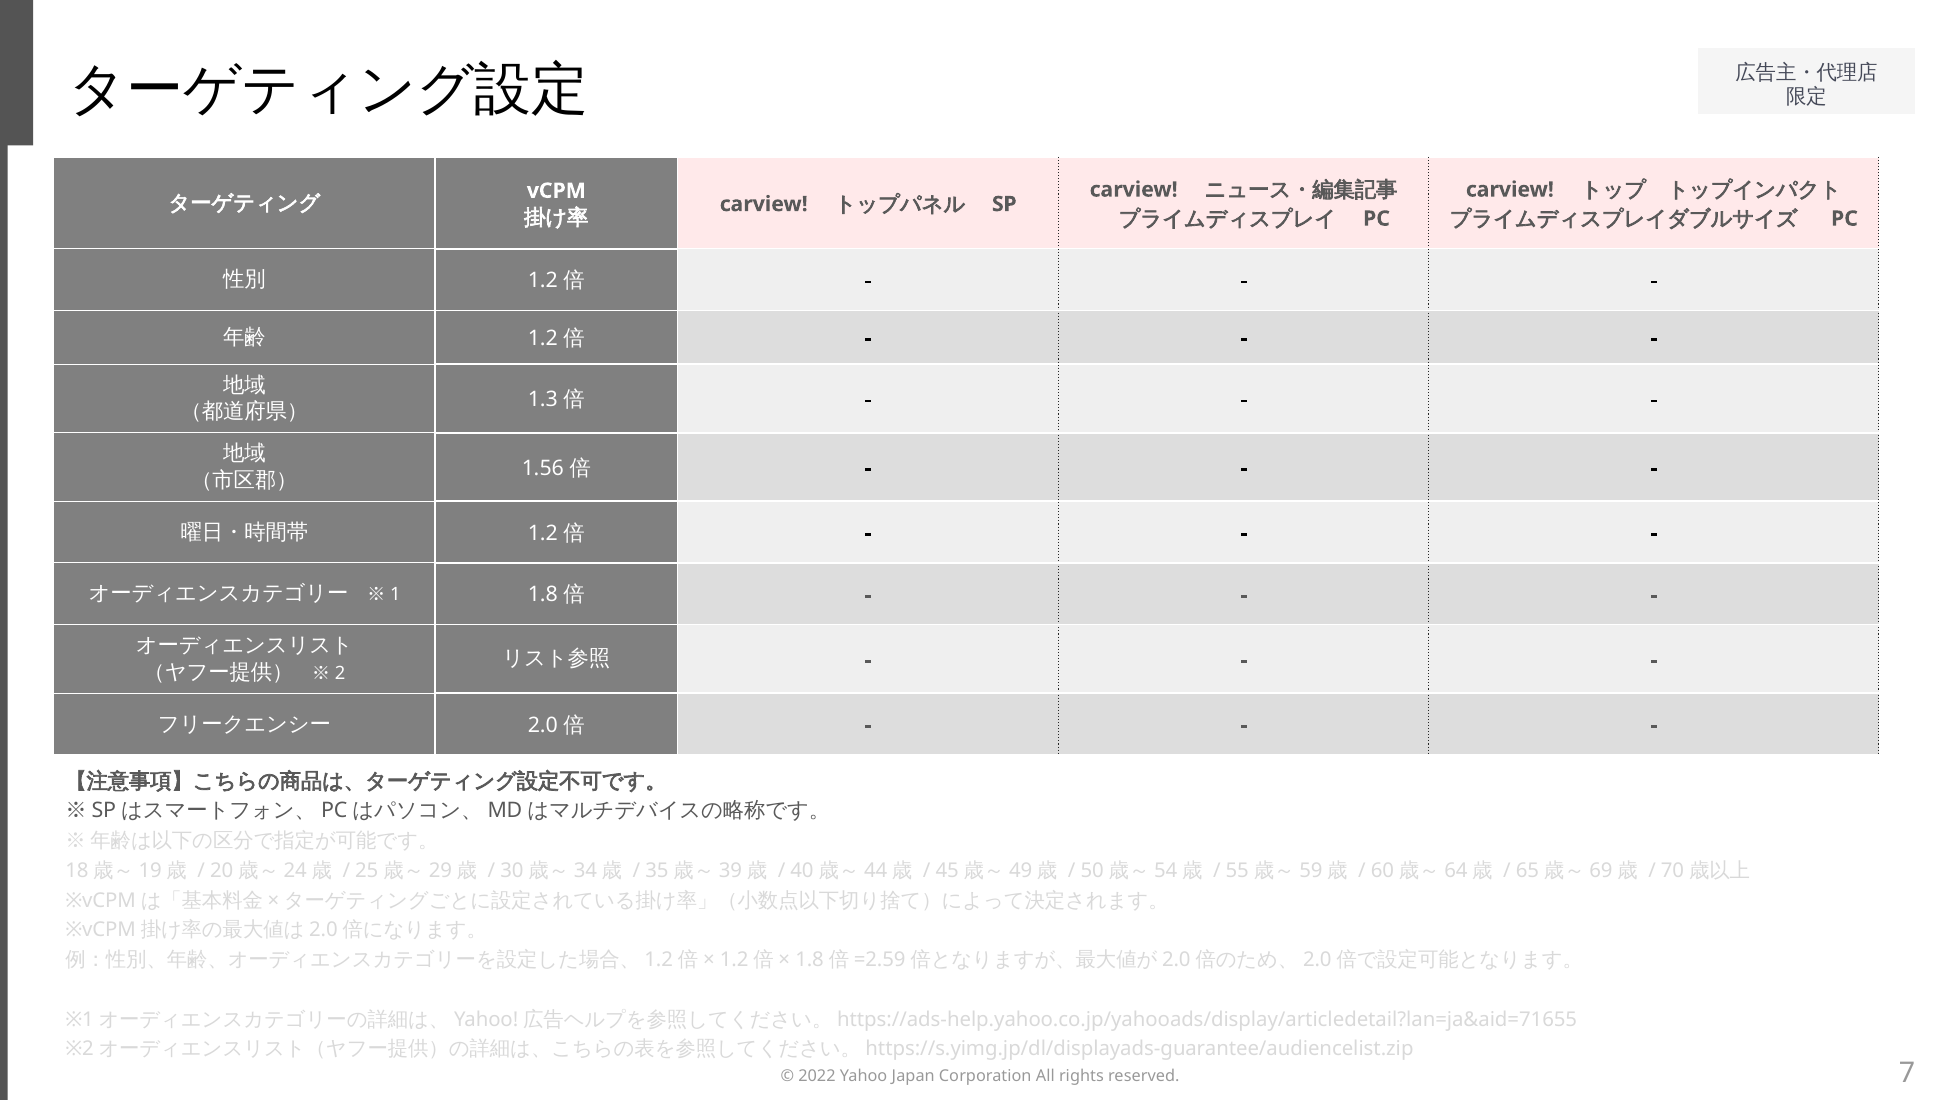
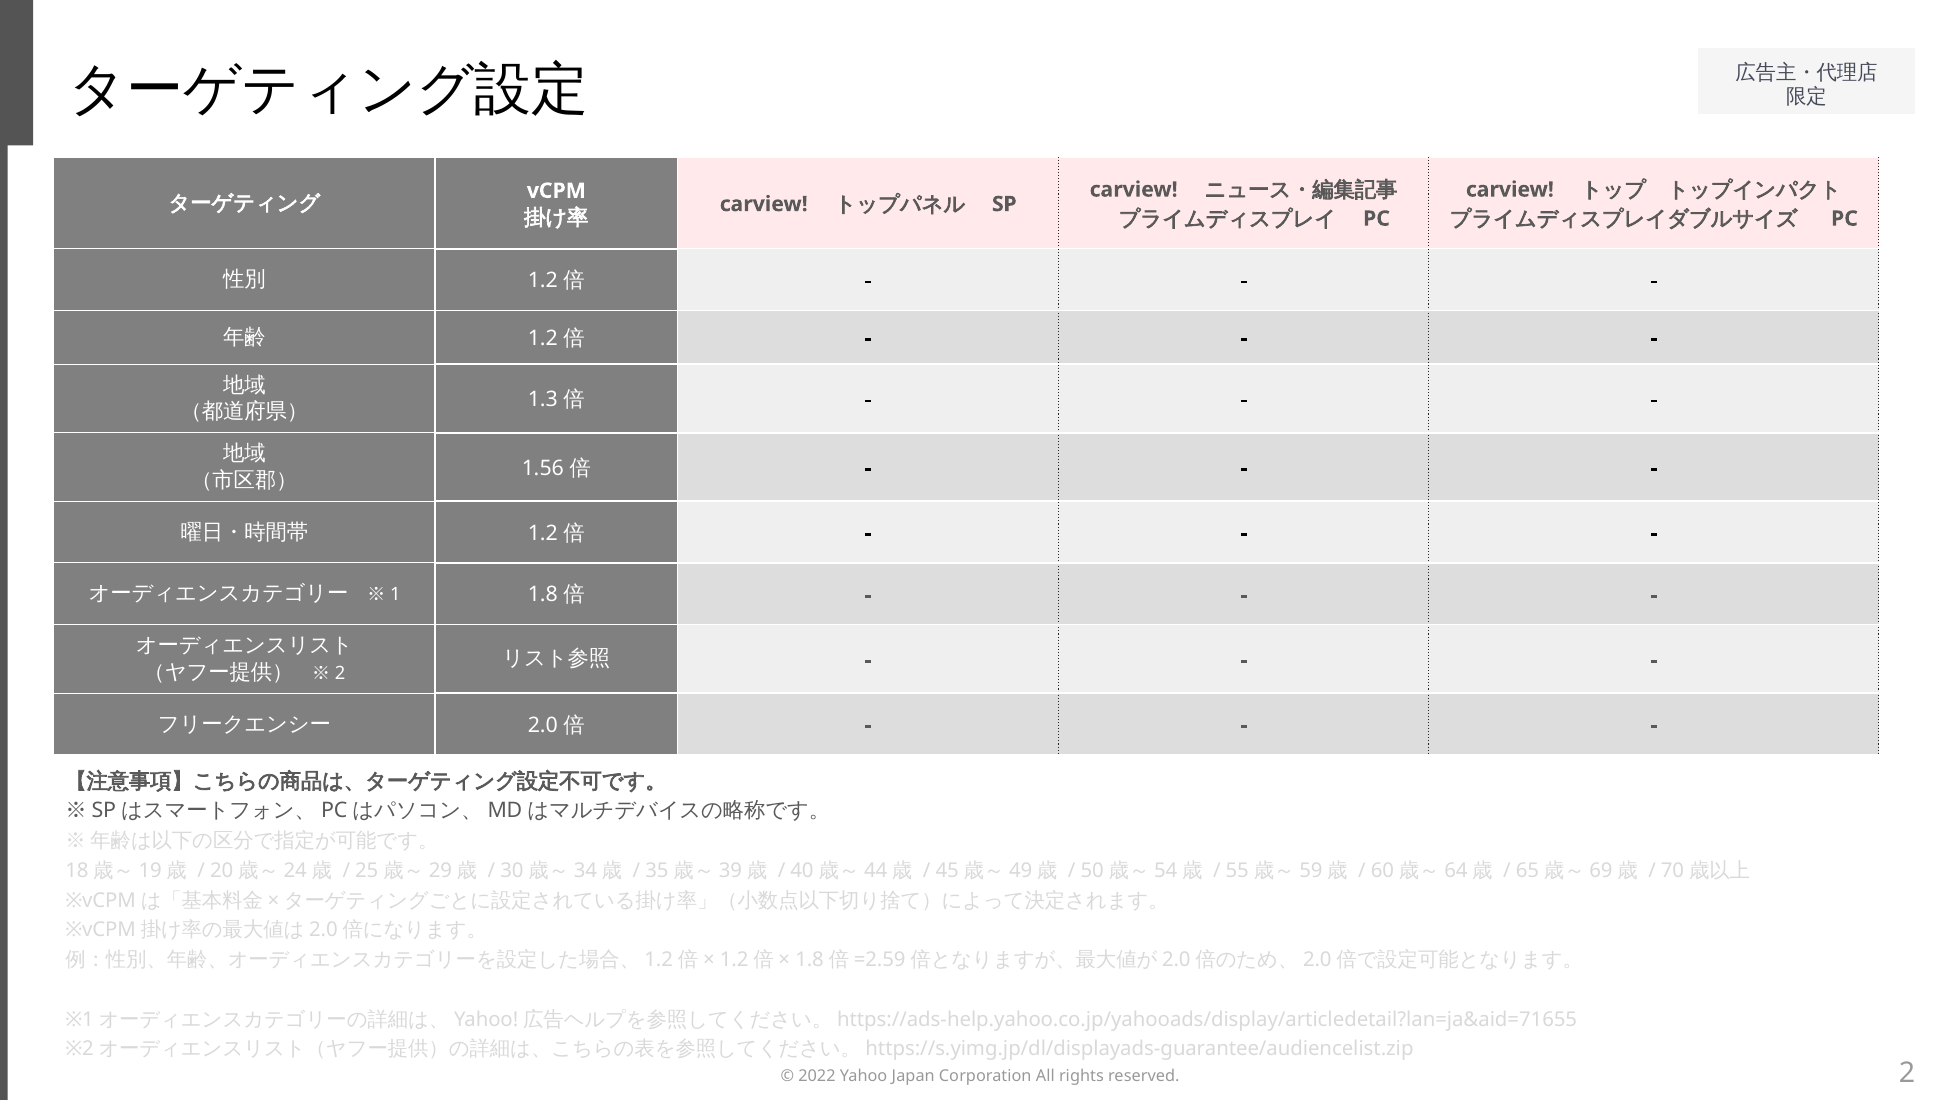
7: 7 -> 2 (1907, 1073)
